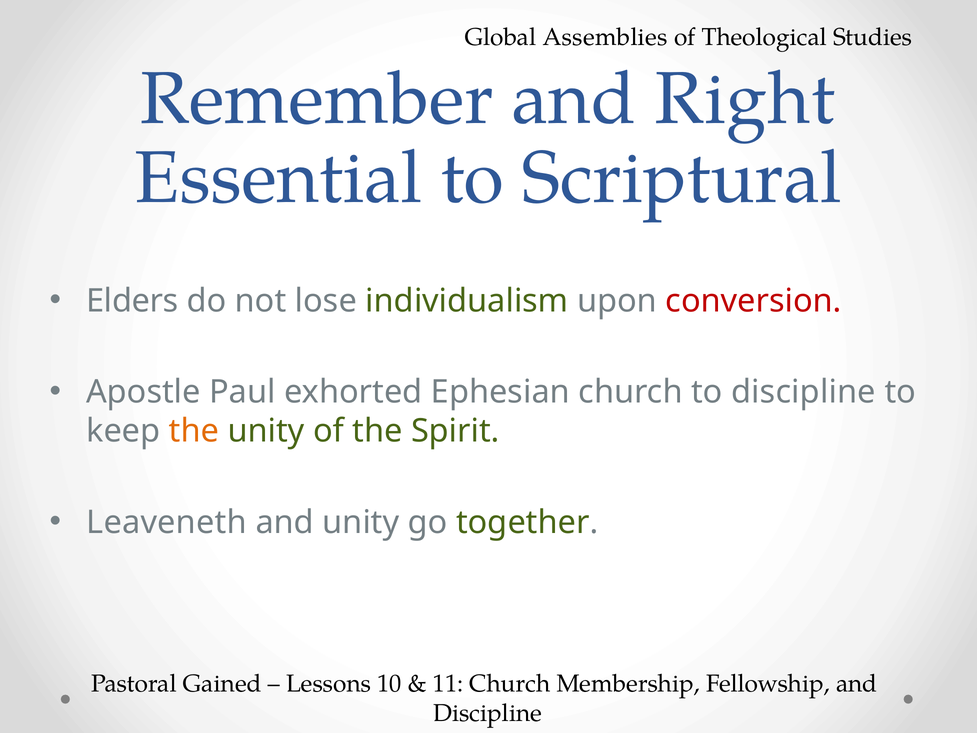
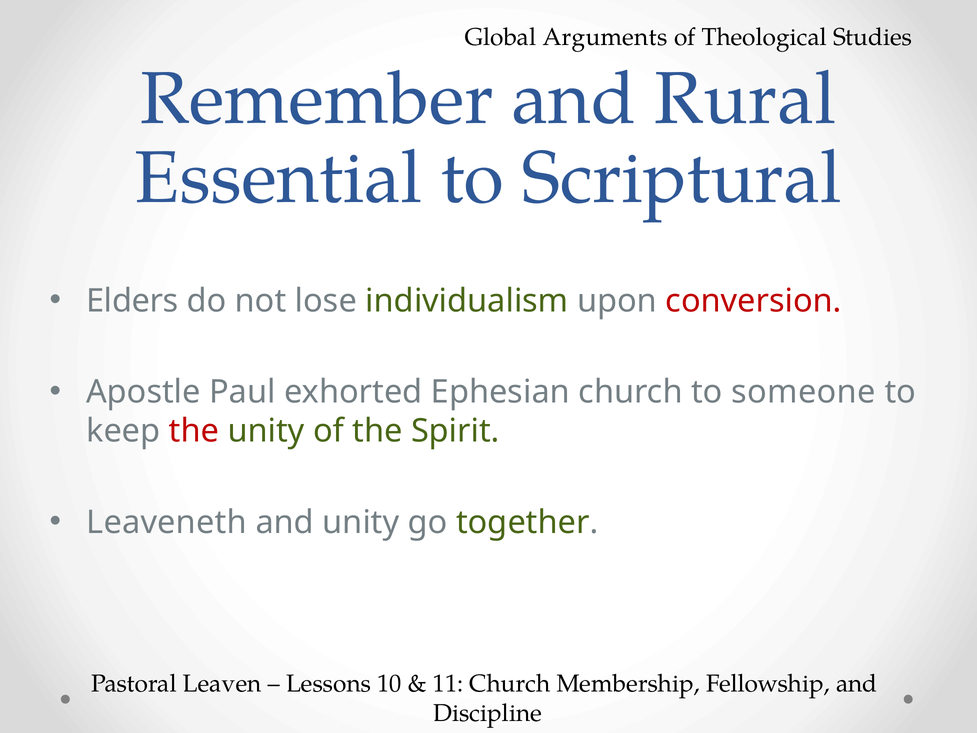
Assemblies: Assemblies -> Arguments (605, 37)
Right: Right -> Rural (745, 99)
to discipline: discipline -> someone (803, 392)
the colour: orange -> red (194, 431)
Gained: Gained -> Leaven (222, 684)
